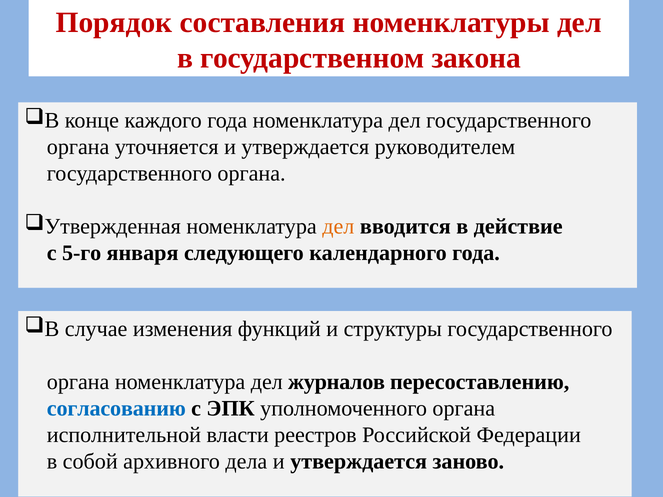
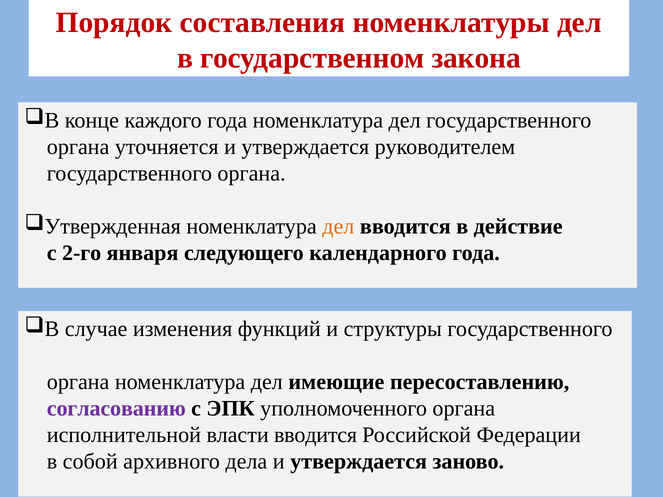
5-го: 5-го -> 2-го (82, 253)
журналов: журналов -> имеющие (336, 382)
согласованию colour: blue -> purple (116, 409)
власти реестров: реестров -> вводится (316, 435)
